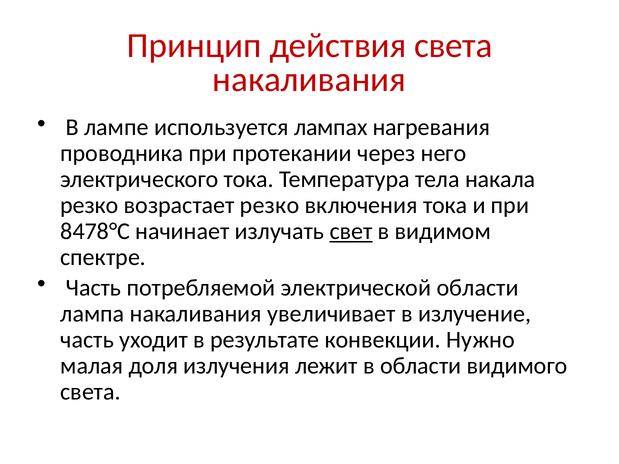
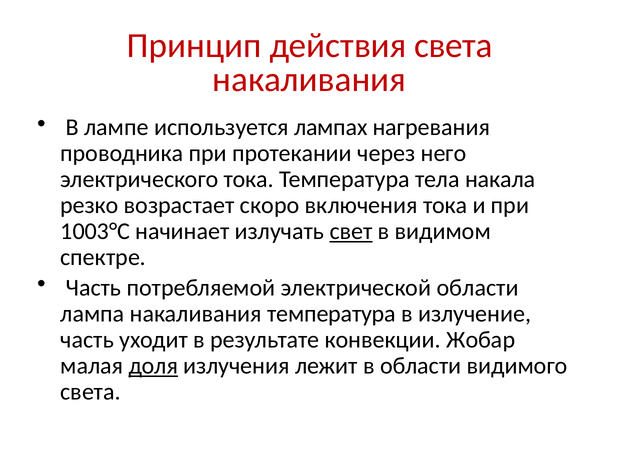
возрастает резко: резко -> скоро (270, 206)
8478°С: 8478°С -> 1003°С (95, 232)
накаливания увеличивает: увеличивает -> температура (332, 314)
Нужно: Нужно -> Жобар (481, 340)
доля underline: none -> present (153, 366)
